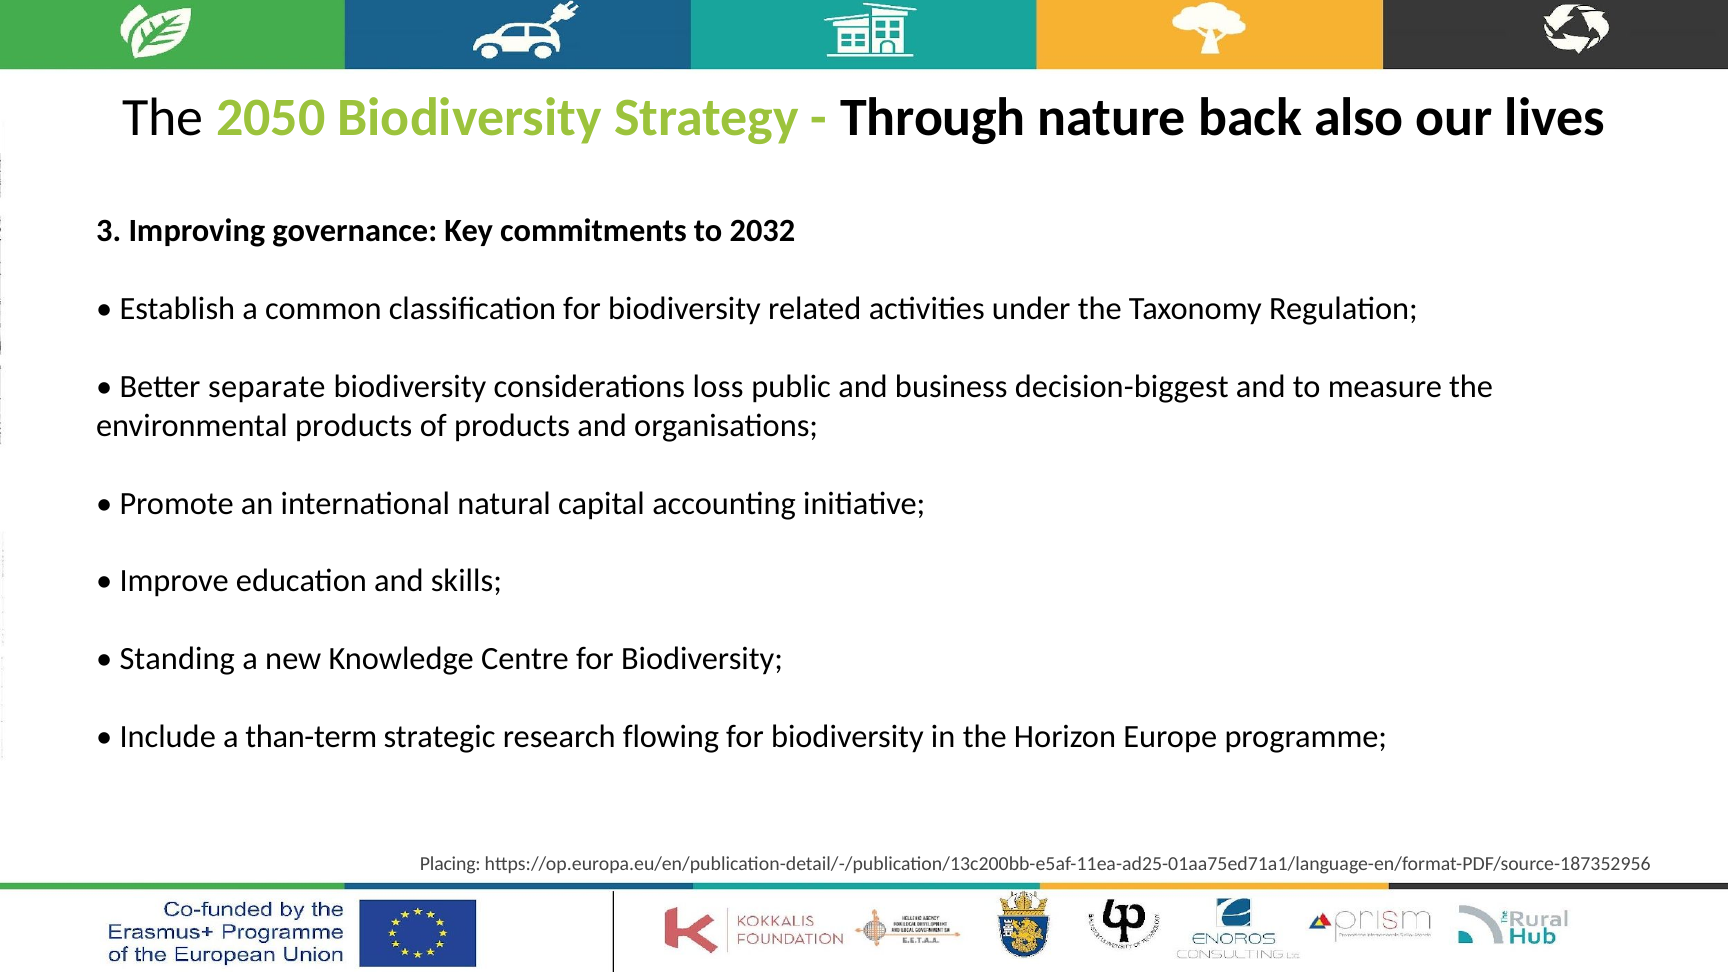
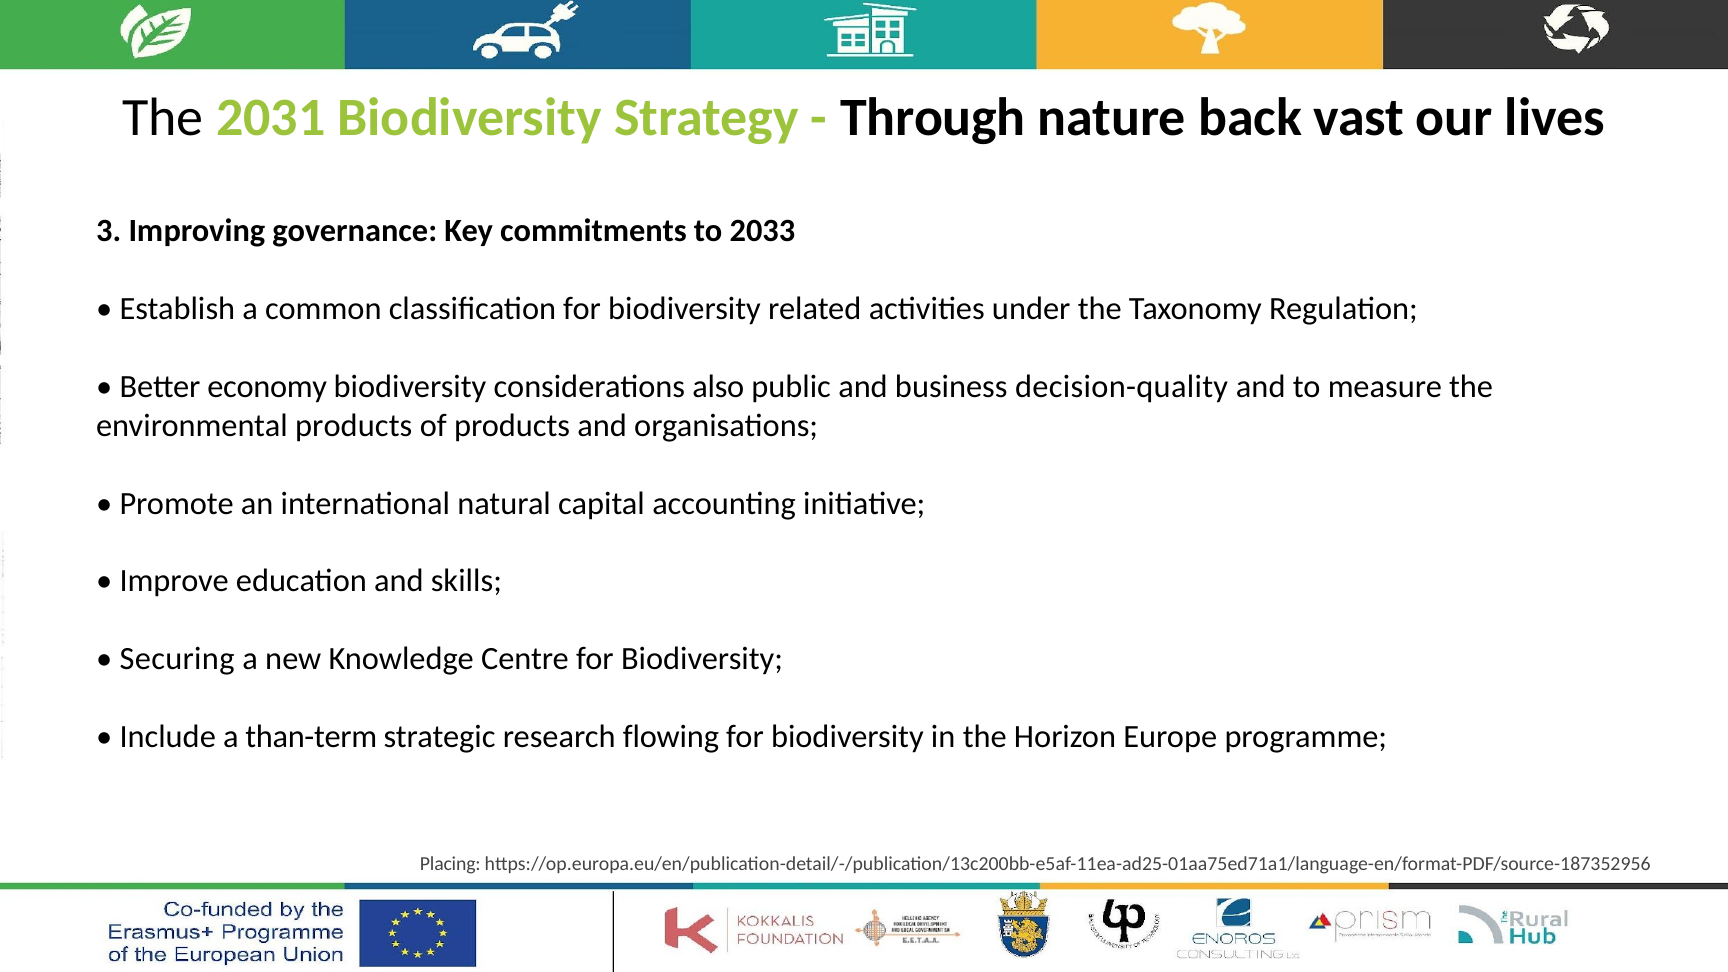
2050: 2050 -> 2031 (271, 117)
also: also -> vast (1359, 117)
2032: 2032 -> 2033 (762, 231)
separate: separate -> economy (267, 387)
loss: loss -> also (718, 387)
decision-biggest: decision-biggest -> decision-quality (1122, 387)
Standing: Standing -> Securing (177, 659)
